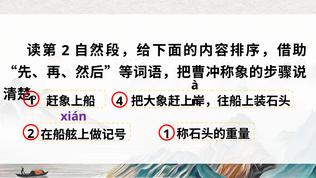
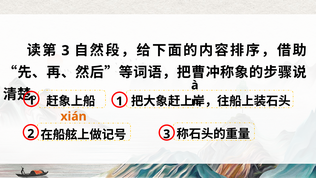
2: 2 -> 3 (65, 51)
4: 4 -> 1 (120, 101)
xián colour: purple -> orange (74, 116)
2 1: 1 -> 3 (167, 134)
